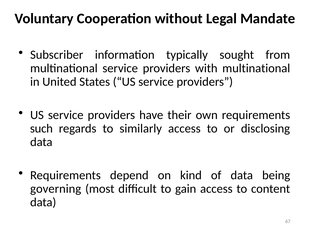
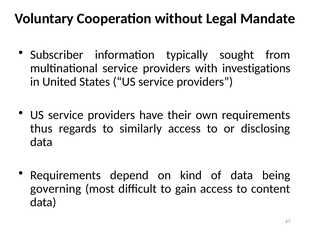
with multinational: multinational -> investigations (256, 68)
such: such -> thus (41, 128)
